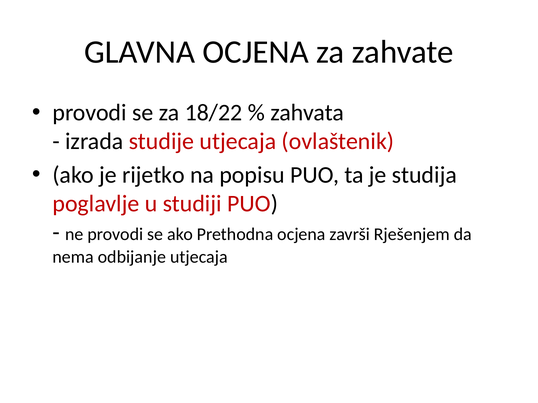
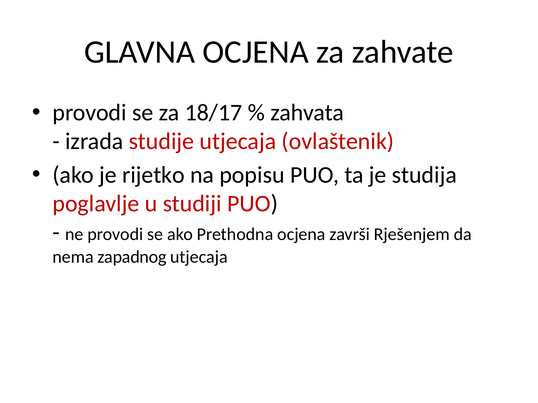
18/22: 18/22 -> 18/17 (214, 113)
odbijanje: odbijanje -> zapadnog (132, 257)
